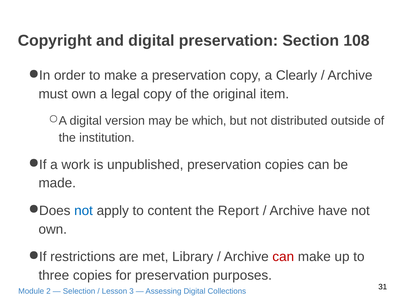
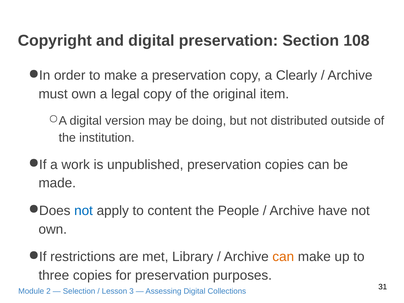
which: which -> doing (209, 121)
Report: Report -> People (239, 211)
can colour: red -> orange (283, 257)
